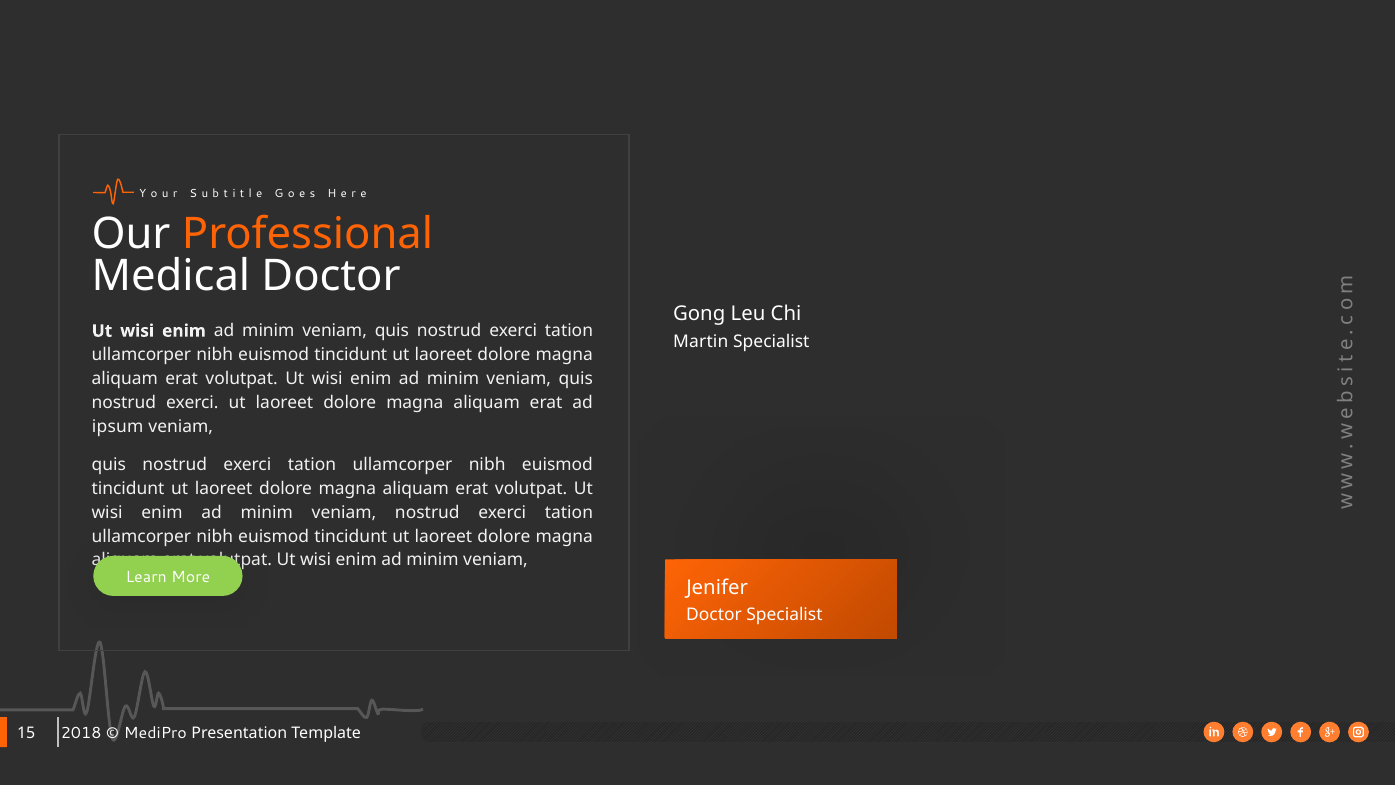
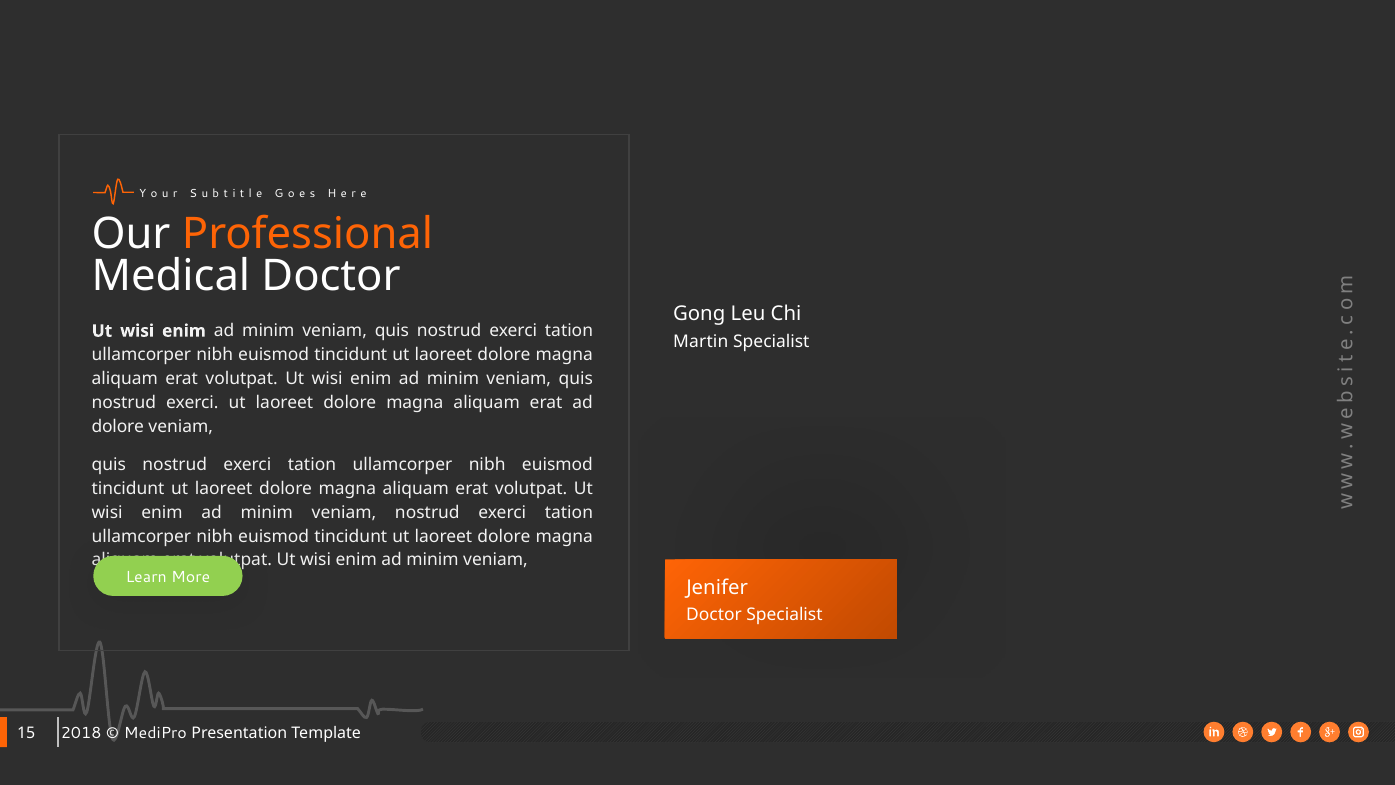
ipsum: ipsum -> dolore (118, 426)
